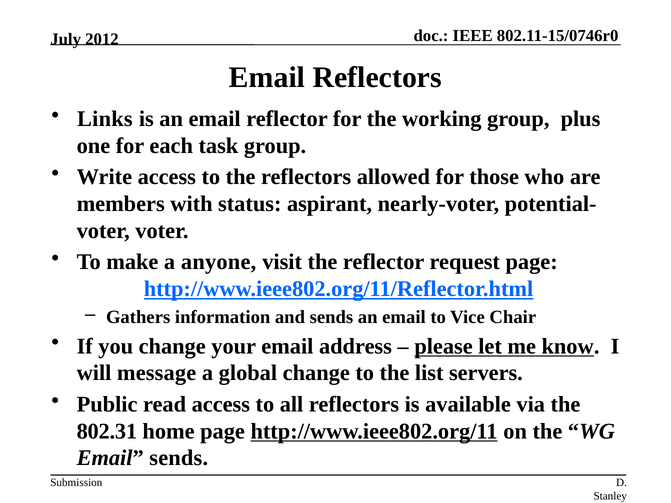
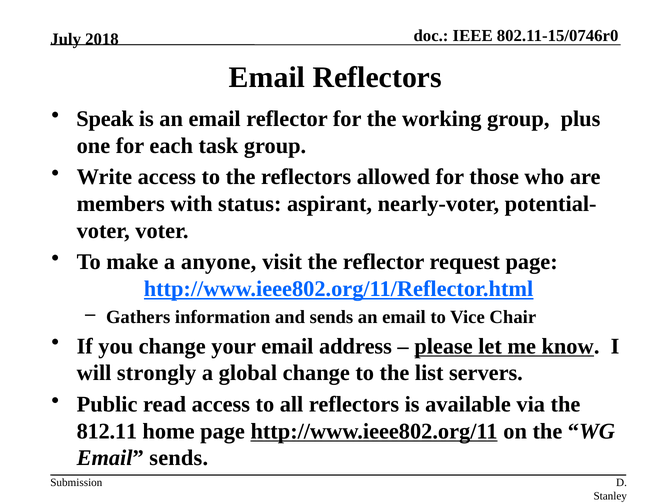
2012: 2012 -> 2018 (102, 39)
Links: Links -> Speak (105, 119)
message: message -> strongly (157, 373)
802.31: 802.31 -> 812.11 (107, 431)
